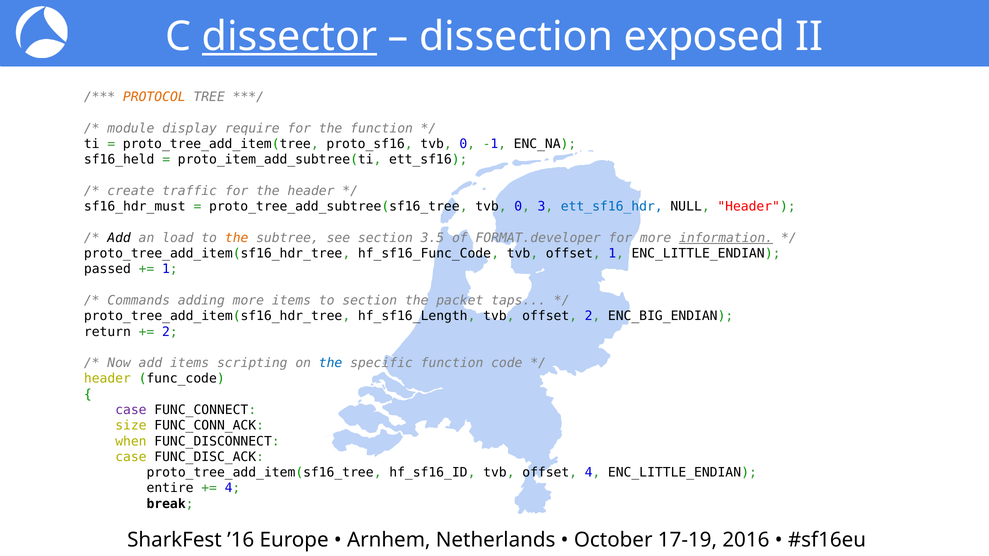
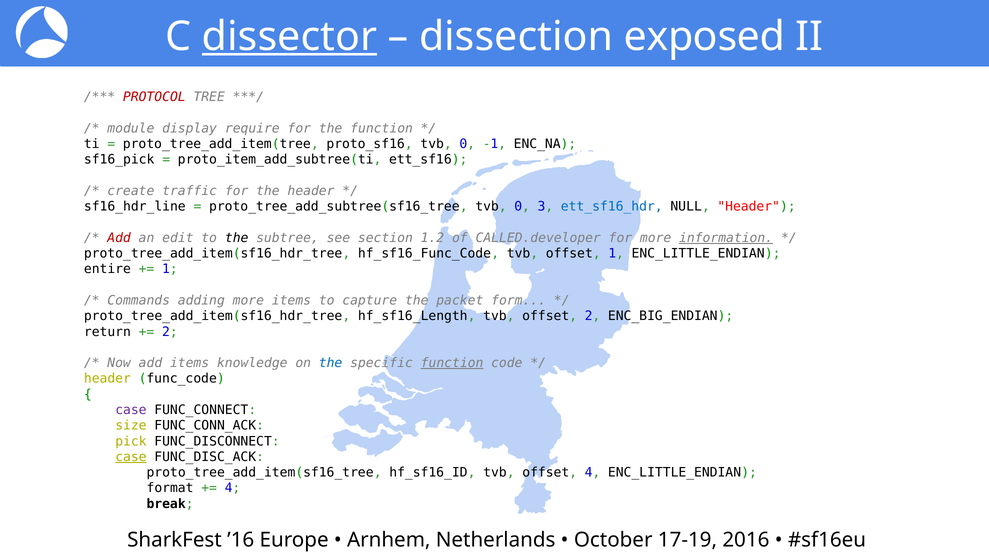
PROTOCOL colour: orange -> red (154, 97)
sf16_held: sf16_held -> sf16_pick (119, 160)
sf16_hdr_must: sf16_hdr_must -> sf16_hdr_line (135, 207)
Add colour: black -> red (119, 238)
load: load -> edit (178, 238)
the colour: orange -> black (237, 238)
3.5: 3.5 -> 1.2 (432, 238)
FORMAT.developer: FORMAT.developer -> CALLED.developer (538, 238)
passed: passed -> entire (107, 269)
to section: section -> capture (370, 301)
taps: taps -> form (519, 301)
scripting: scripting -> knowledge (252, 363)
function underline: none -> present (452, 363)
when: when -> pick (131, 441)
case underline: none -> present (131, 457)
entire: entire -> format (170, 488)
